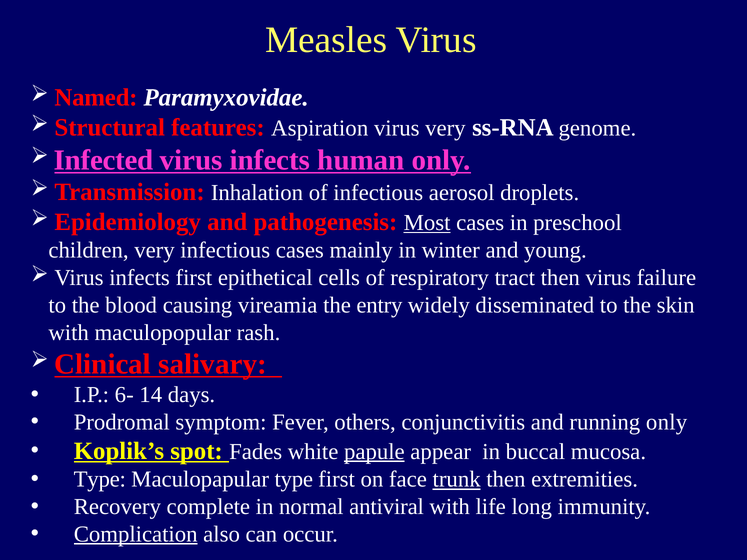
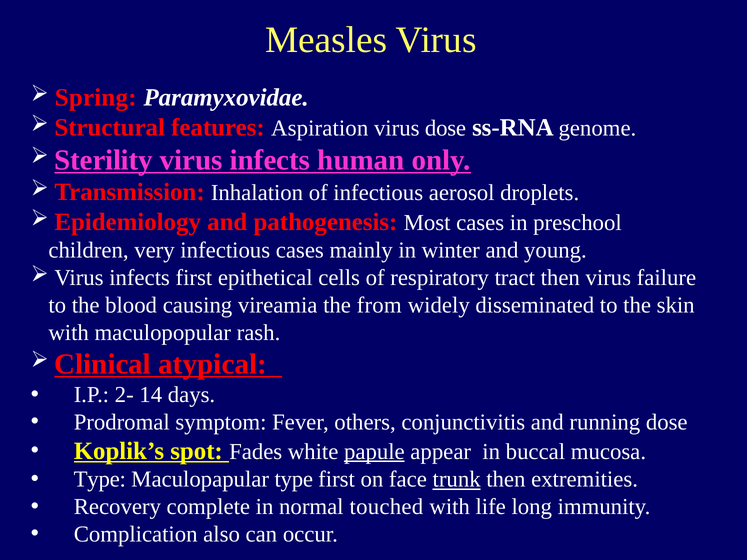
Named: Named -> Spring (96, 98)
virus very: very -> dose (446, 128)
Infected: Infected -> Sterility (104, 160)
Most underline: present -> none (427, 223)
entry: entry -> from (379, 305)
salivary: salivary -> atypical (213, 364)
6-: 6- -> 2- (124, 395)
running only: only -> dose (667, 422)
antiviral: antiviral -> touched (386, 507)
Complication underline: present -> none (136, 534)
